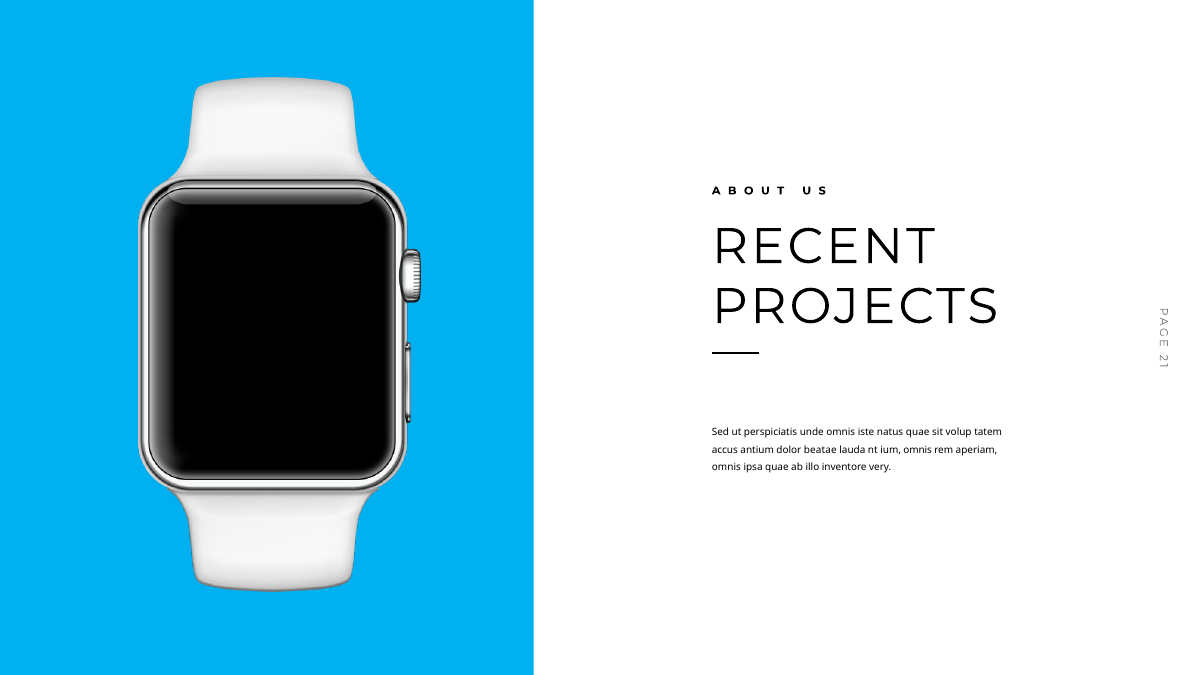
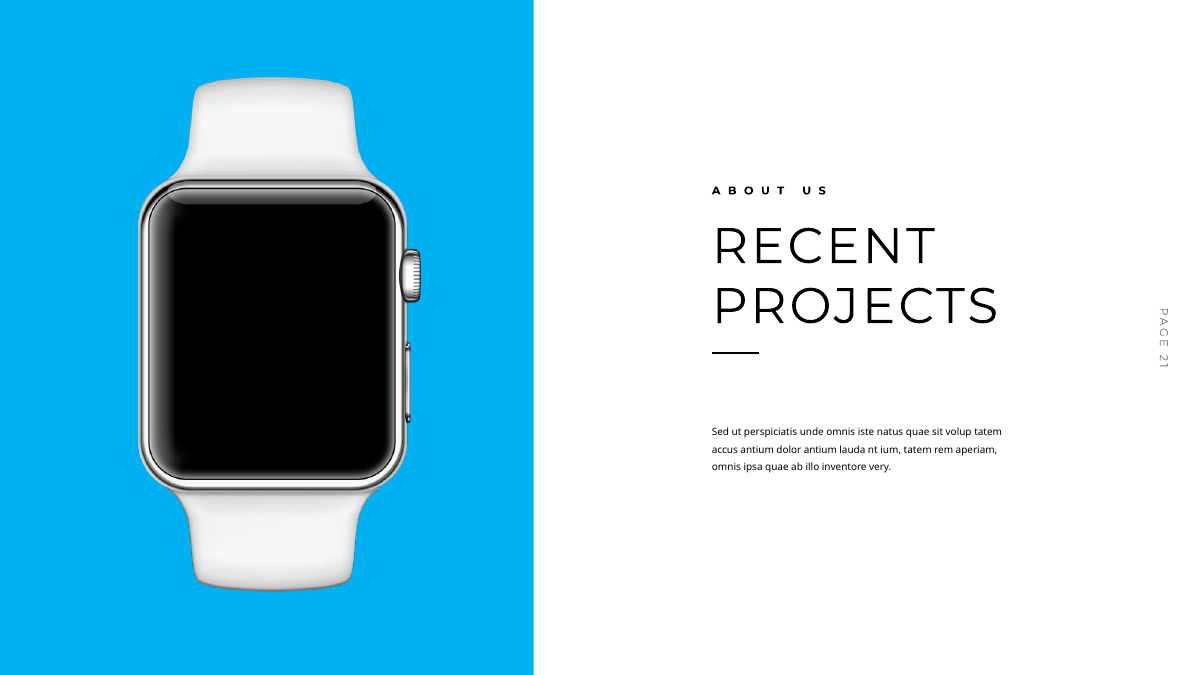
dolor beatae: beatae -> antium (820, 450)
ium omnis: omnis -> tatem (918, 450)
